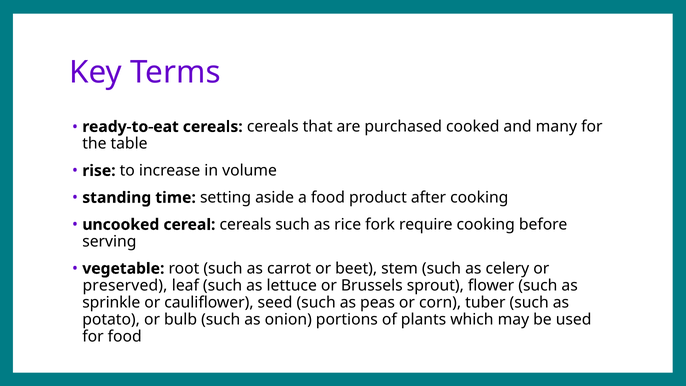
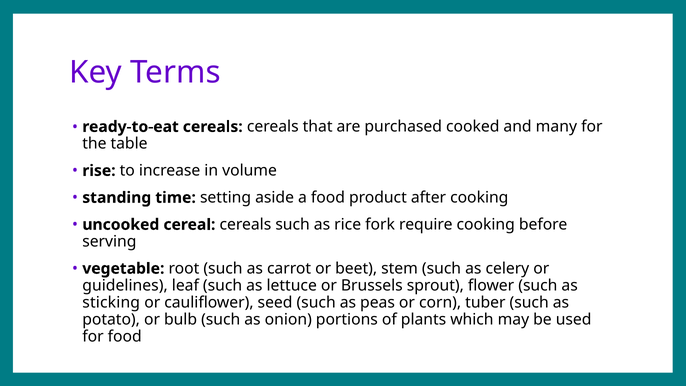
preserved: preserved -> guidelines (125, 285)
sprinkle: sprinkle -> sticking (111, 302)
